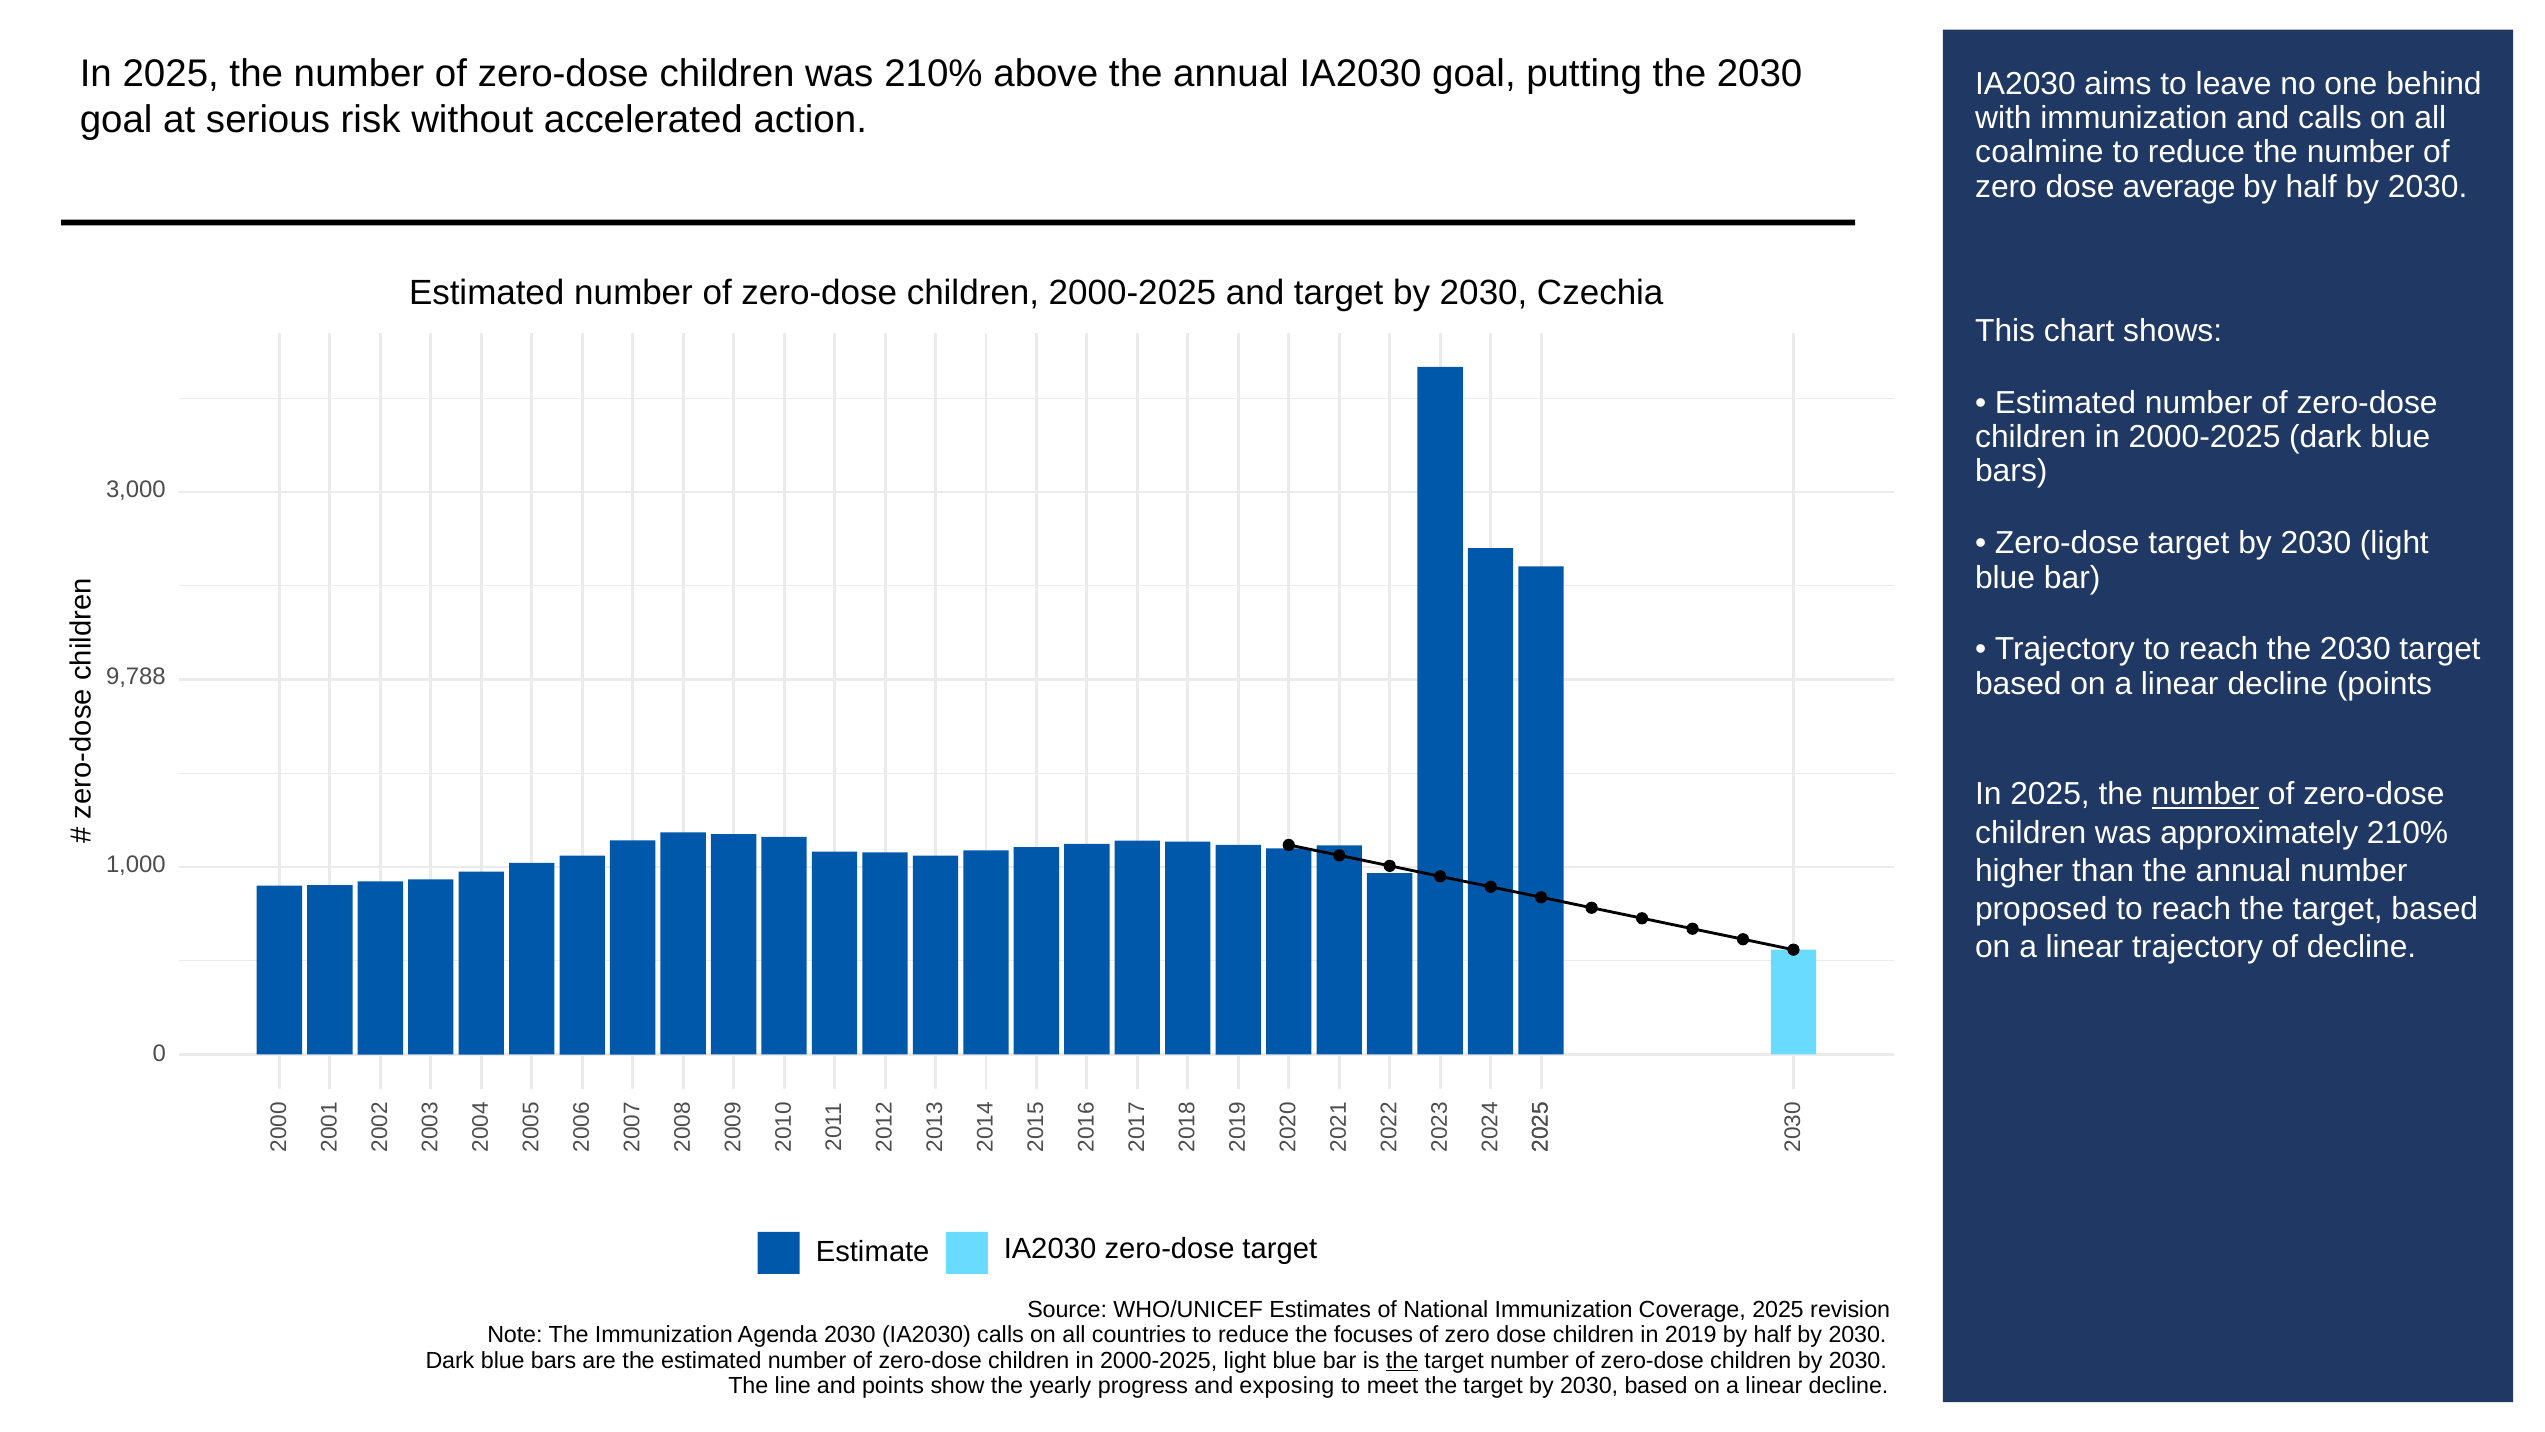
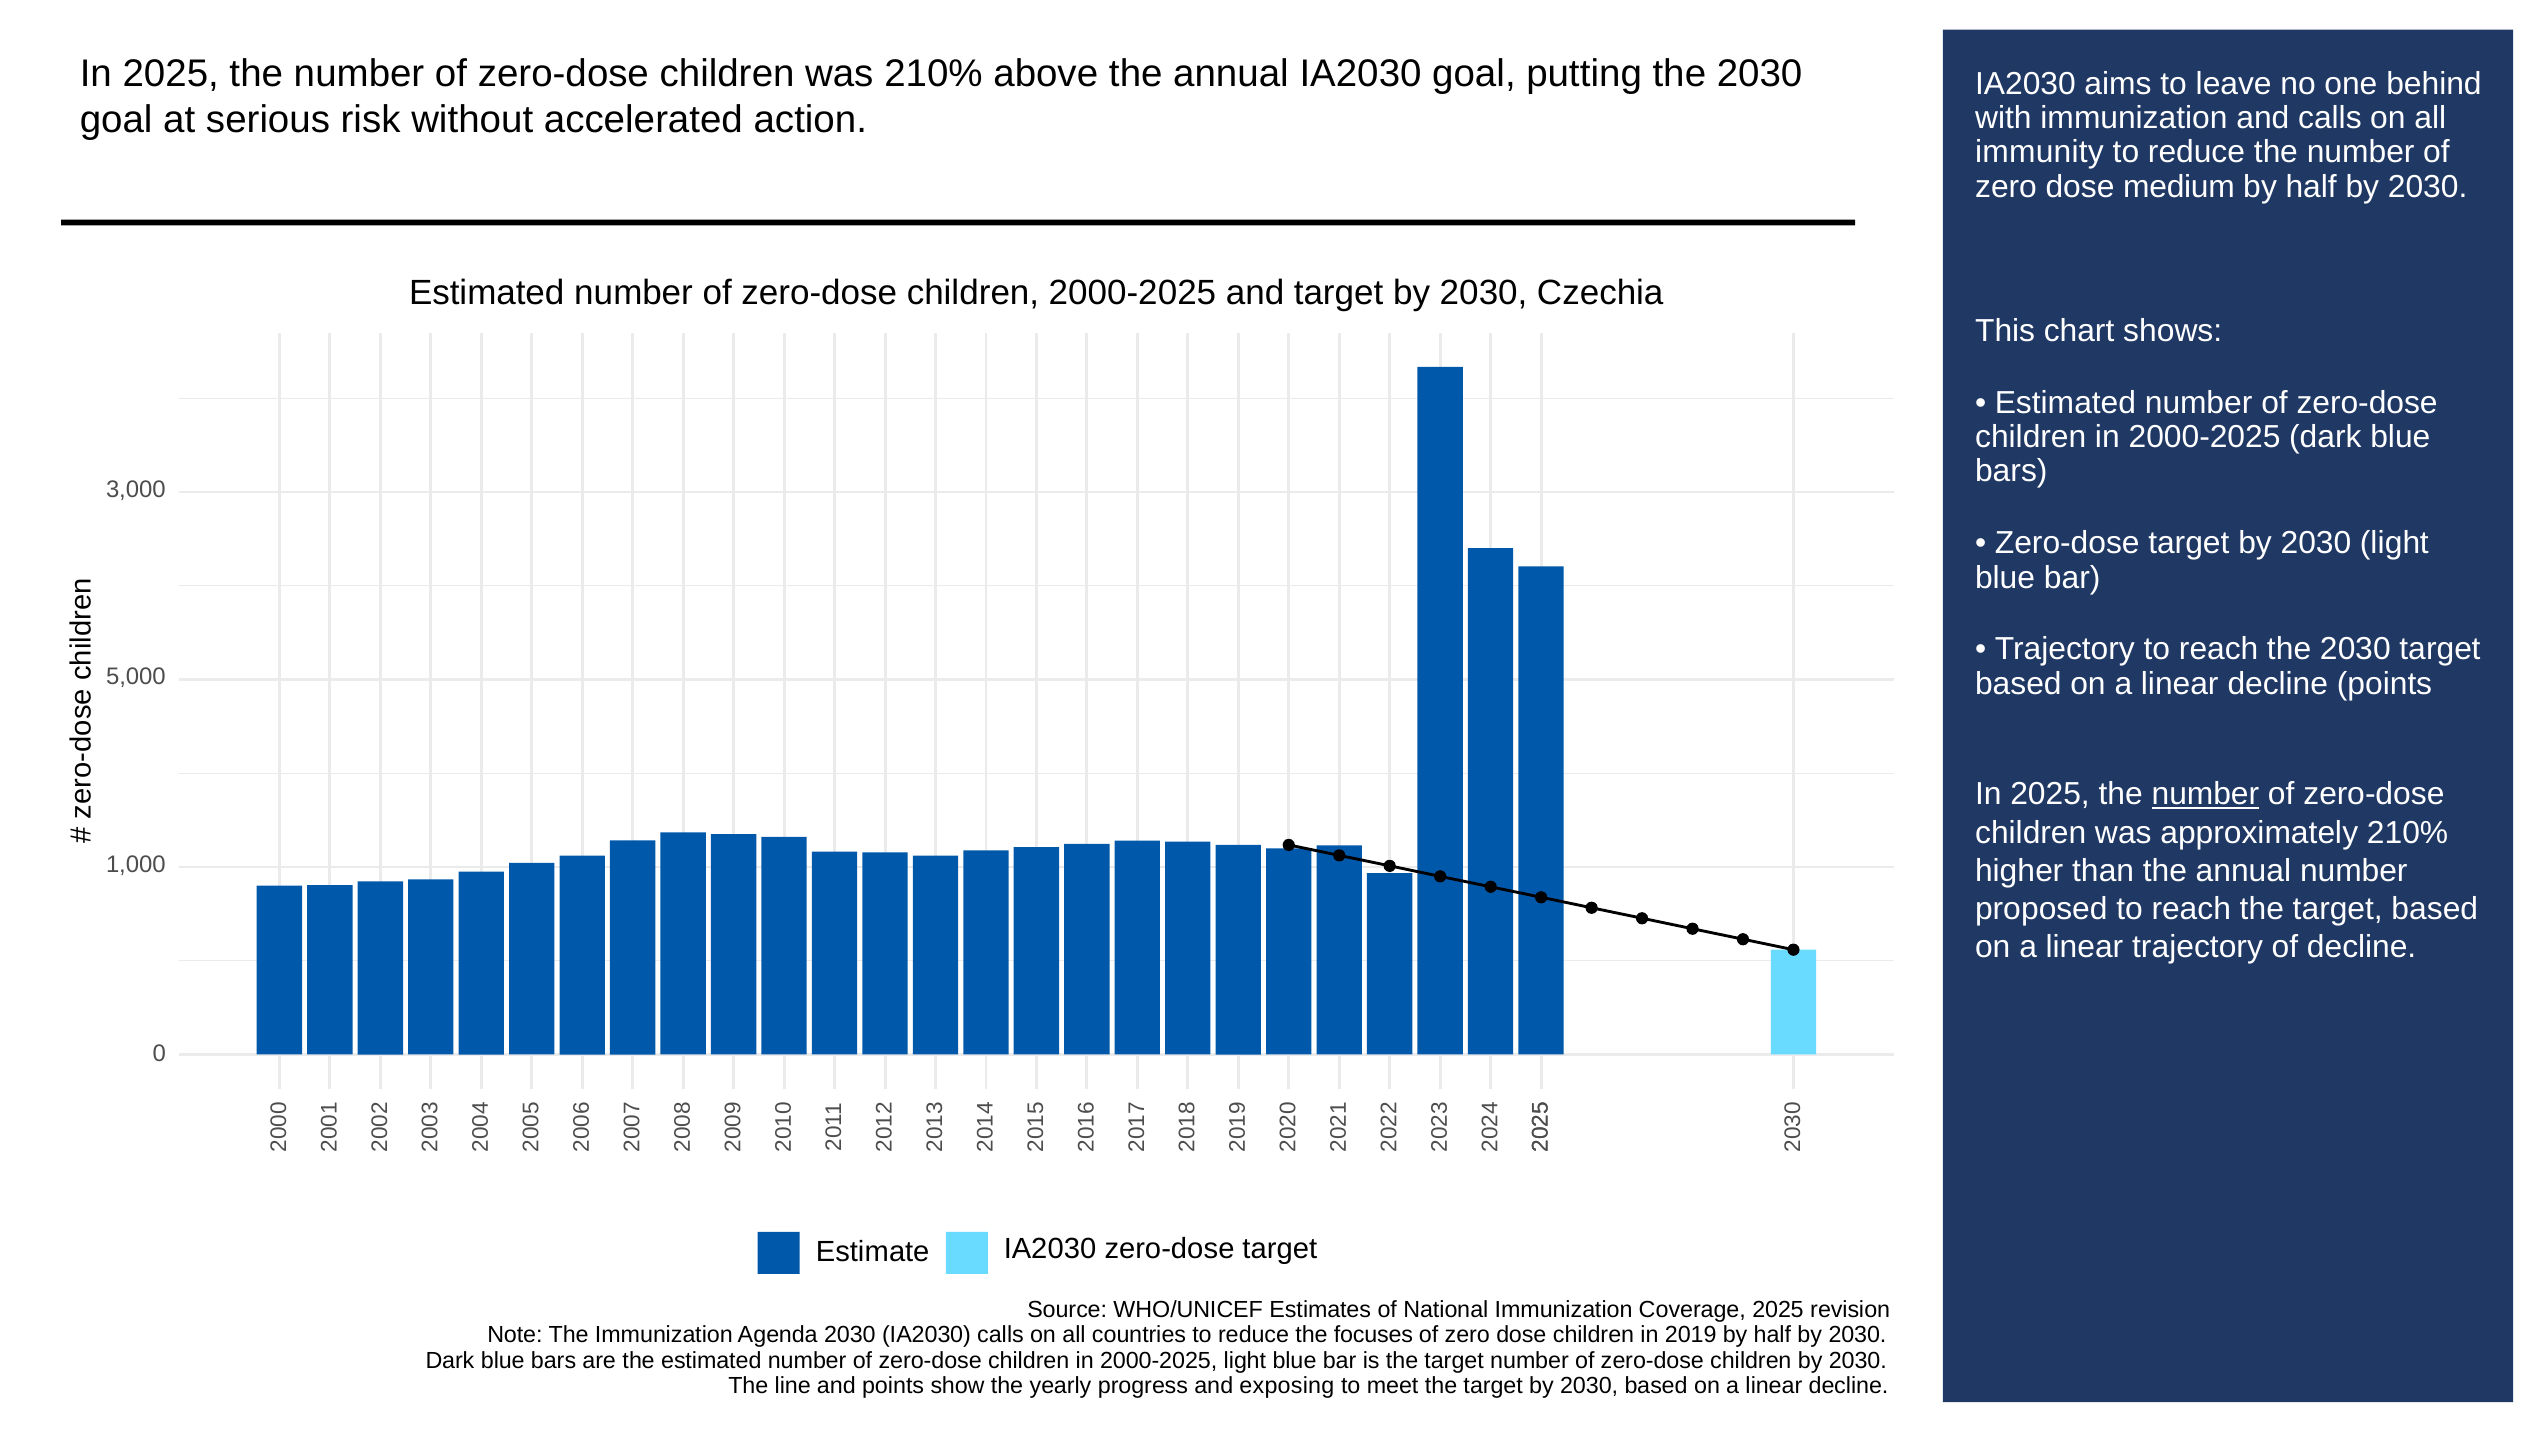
coalmine: coalmine -> immunity (2039, 152)
average: average -> medium (2179, 187)
9,788: 9,788 -> 5,000 (136, 677)
the underline: present -> none (1402, 1360)
